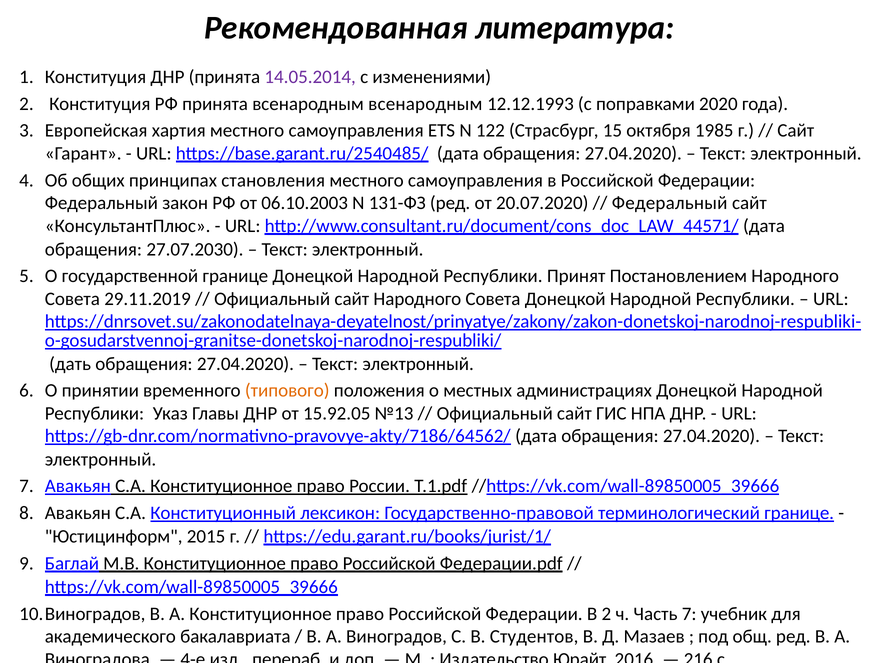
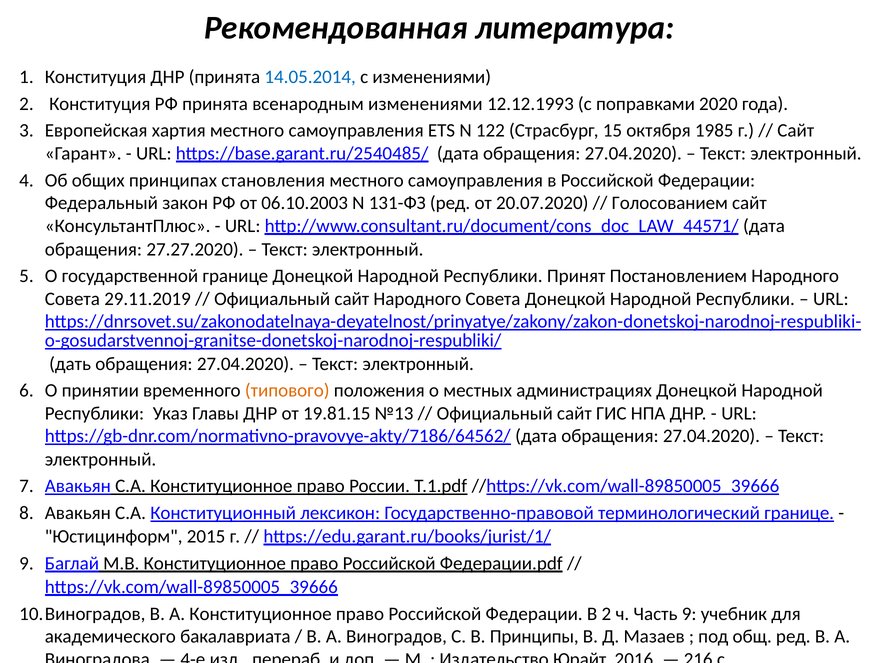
14.05.2014 colour: purple -> blue (310, 77)
всенародным всенародным: всенародным -> изменениями (425, 104)
Федеральный: Федеральный -> Голосованием (670, 203)
27.07.2030: 27.07.2030 -> 27.27.2020 (195, 249)
15.92.05: 15.92.05 -> 19.81.15 (337, 413)
Часть 7: 7 -> 9 (689, 614)
Студентов: Студентов -> Принципы (534, 637)
